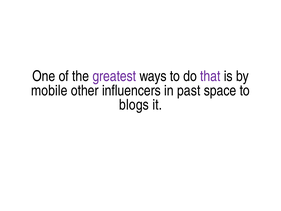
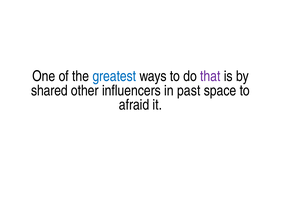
greatest colour: purple -> blue (114, 76)
mobile: mobile -> shared (49, 90)
blogs: blogs -> afraid (134, 105)
